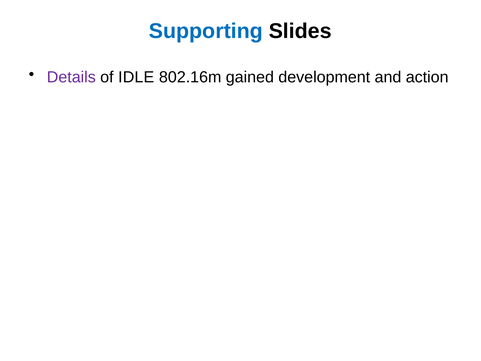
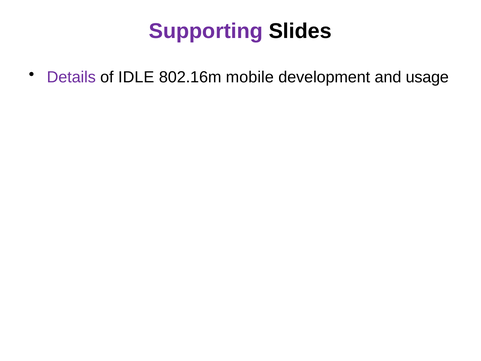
Supporting colour: blue -> purple (206, 31)
gained: gained -> mobile (250, 77)
action: action -> usage (427, 77)
